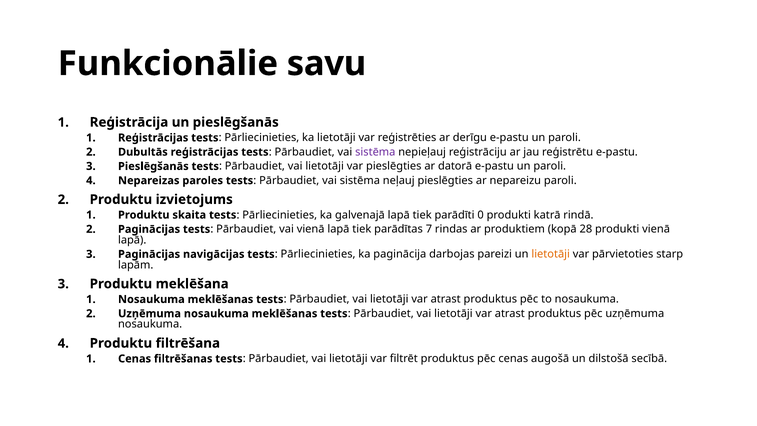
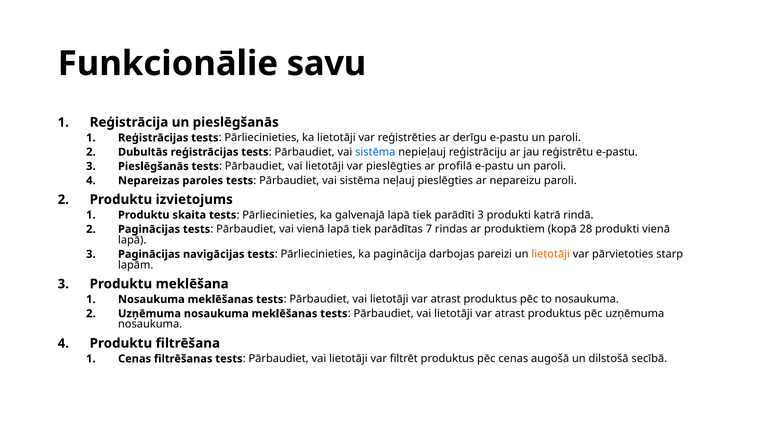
sistēma colour: purple -> blue (375, 152)
datorā: datorā -> profilā (455, 166)
parādīti 0: 0 -> 3 (481, 215)
